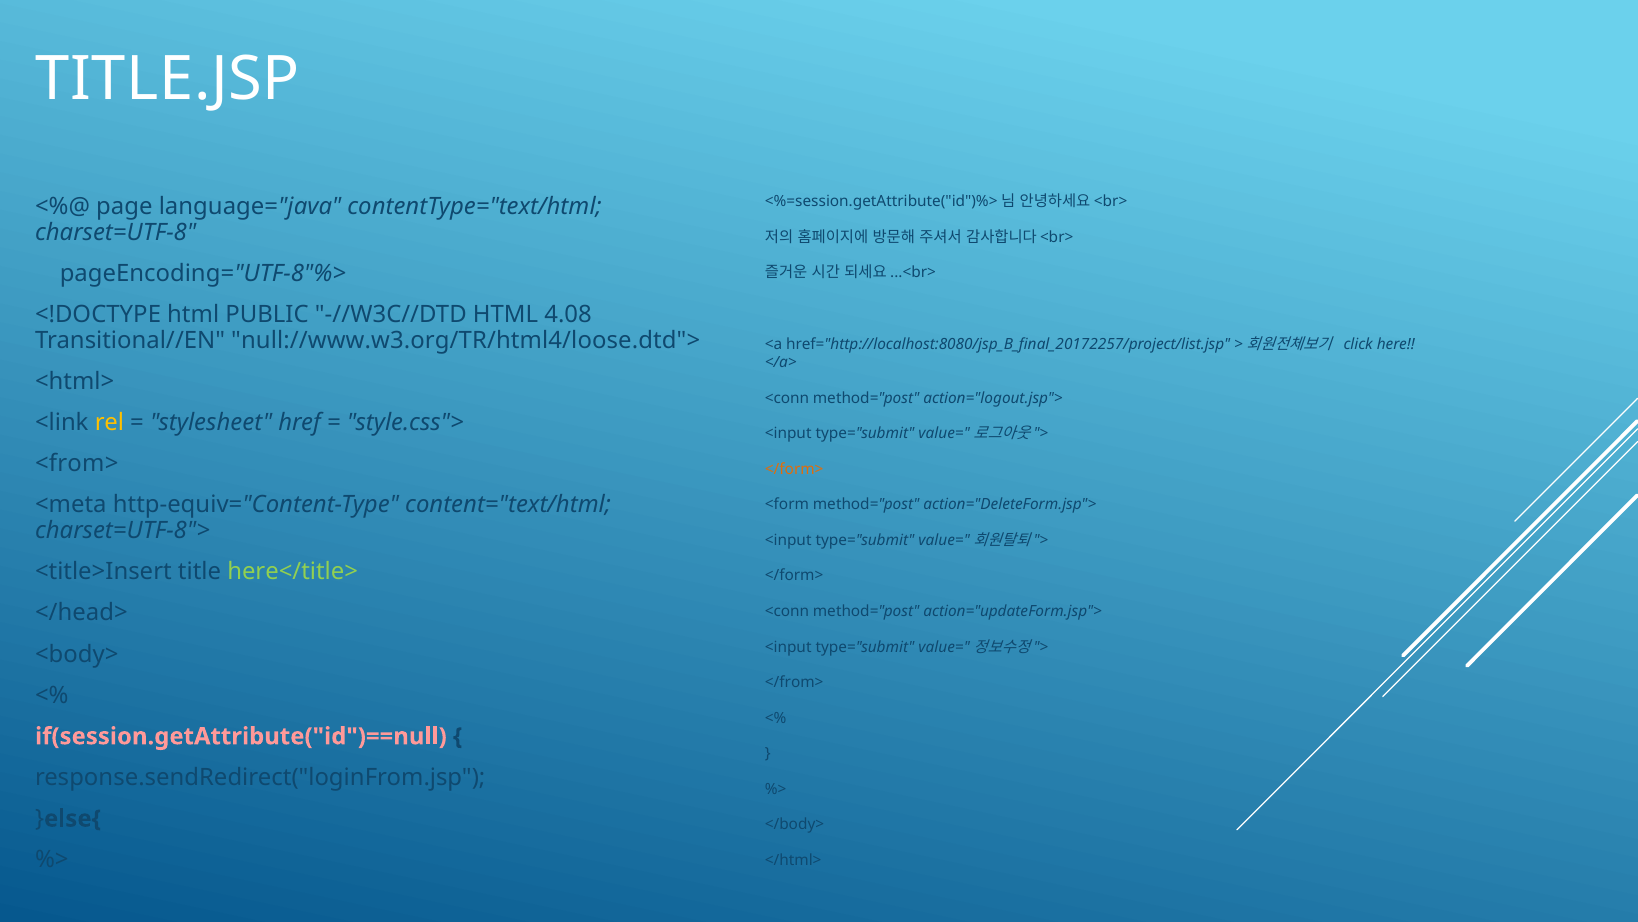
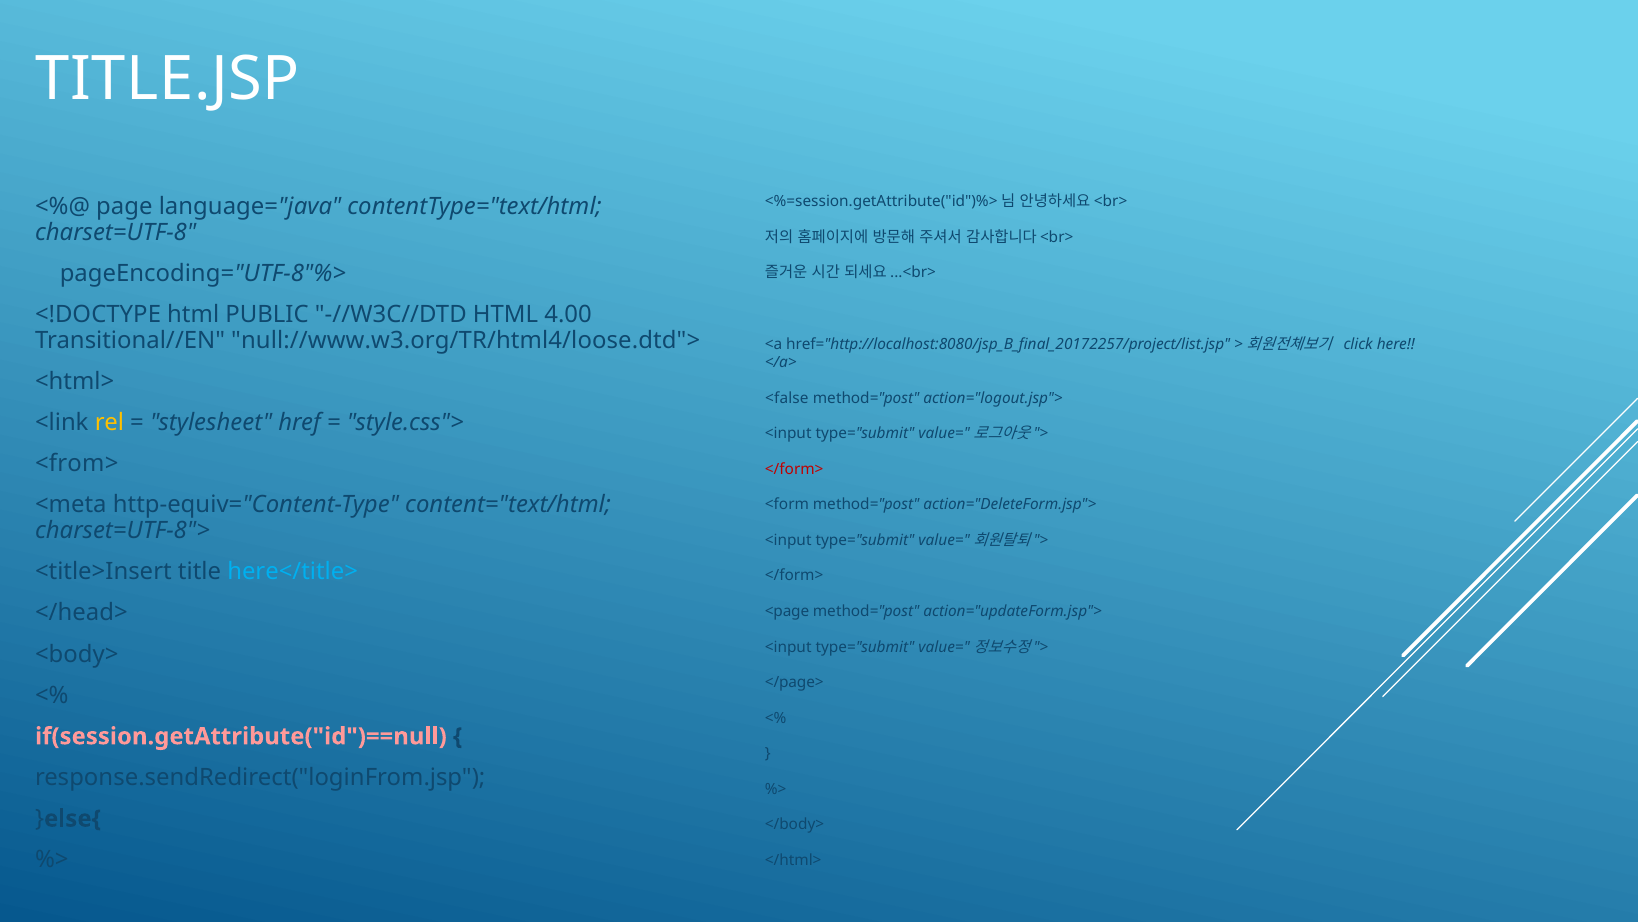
4.08: 4.08 -> 4.00 (568, 314)
<conn: <conn -> <false (787, 398)
</form> colour: orange -> red (794, 469)
here</title> colour: light green -> light blue (293, 571)
<conn: <conn -> <page (787, 611)
</from>: </from> -> </page> (794, 682)
